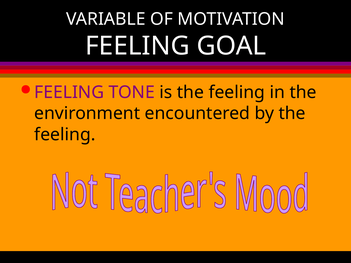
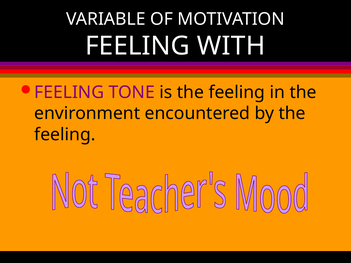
GOAL: GOAL -> WITH (231, 46)
